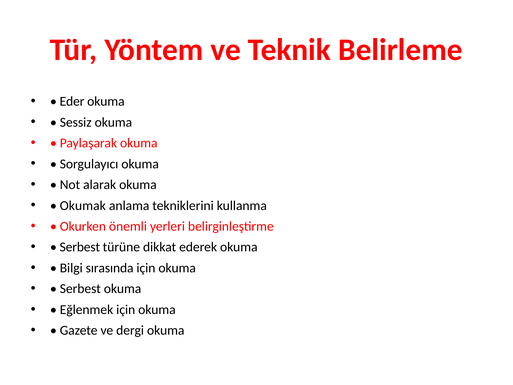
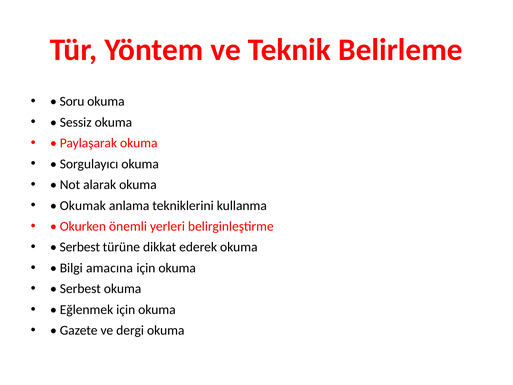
Eder: Eder -> Soru (72, 101)
sırasında: sırasında -> amacına (109, 268)
